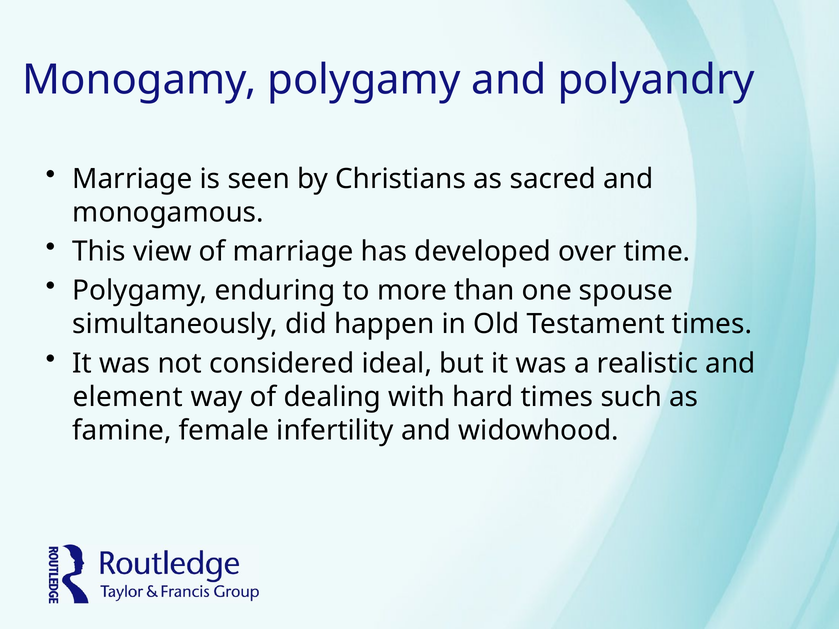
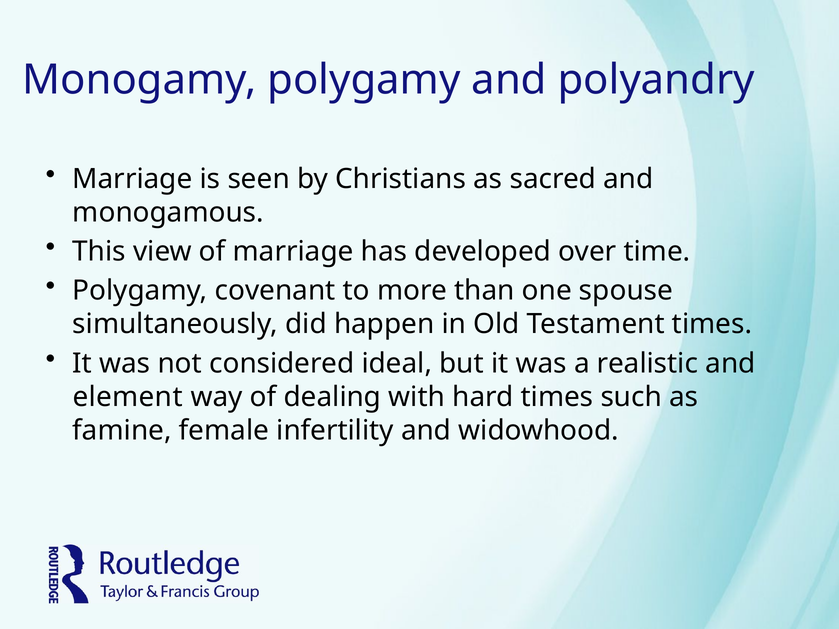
enduring: enduring -> covenant (275, 291)
